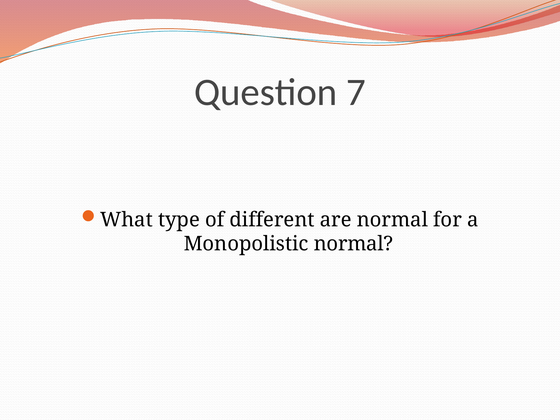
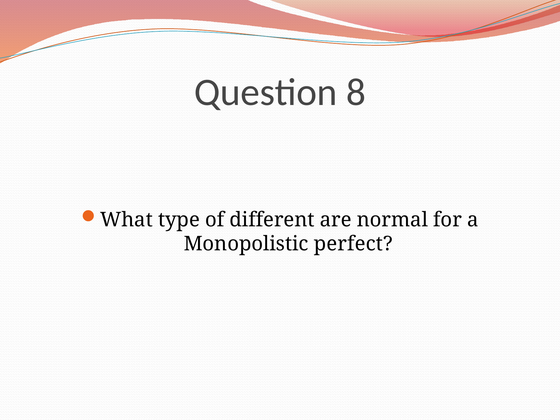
7: 7 -> 8 (356, 92)
Monopolistic normal: normal -> perfect (353, 244)
